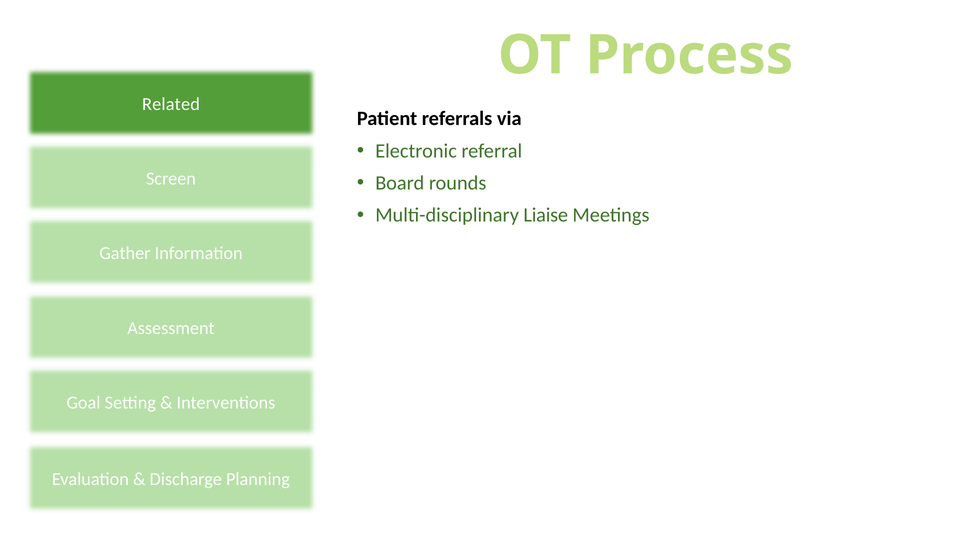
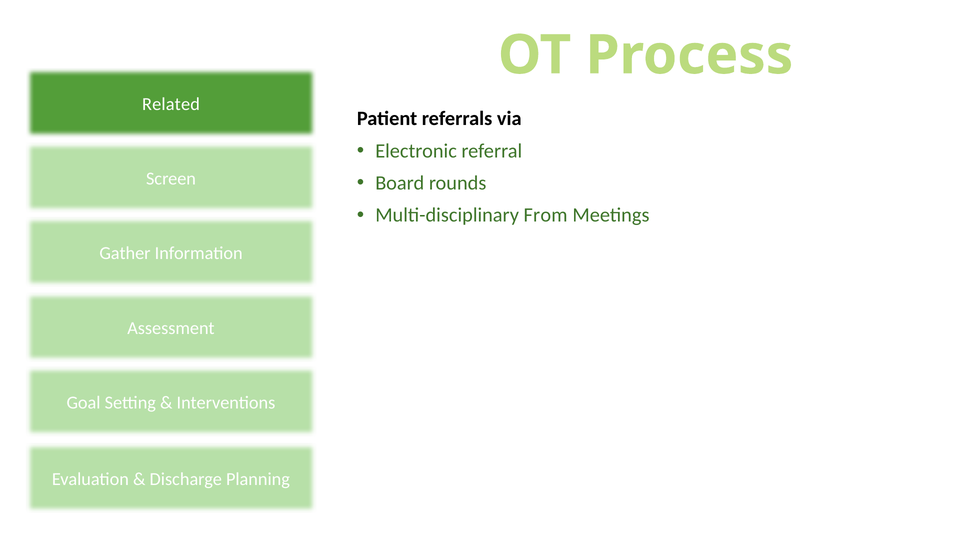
Liaise: Liaise -> From (546, 215)
